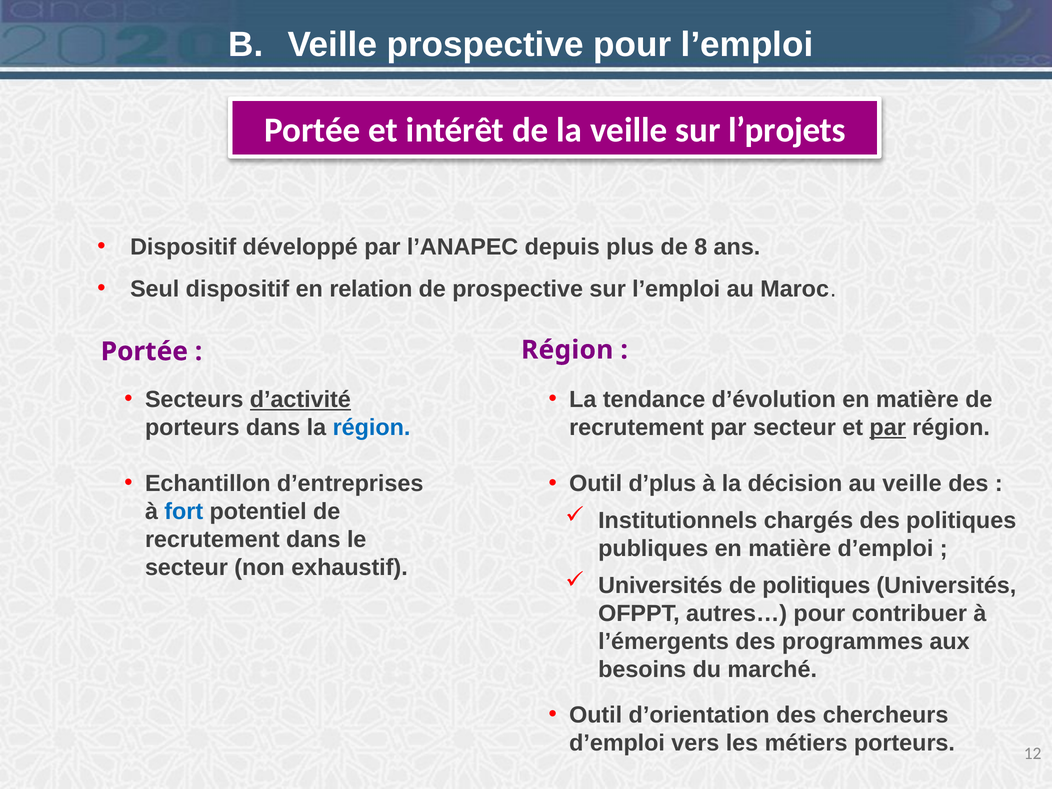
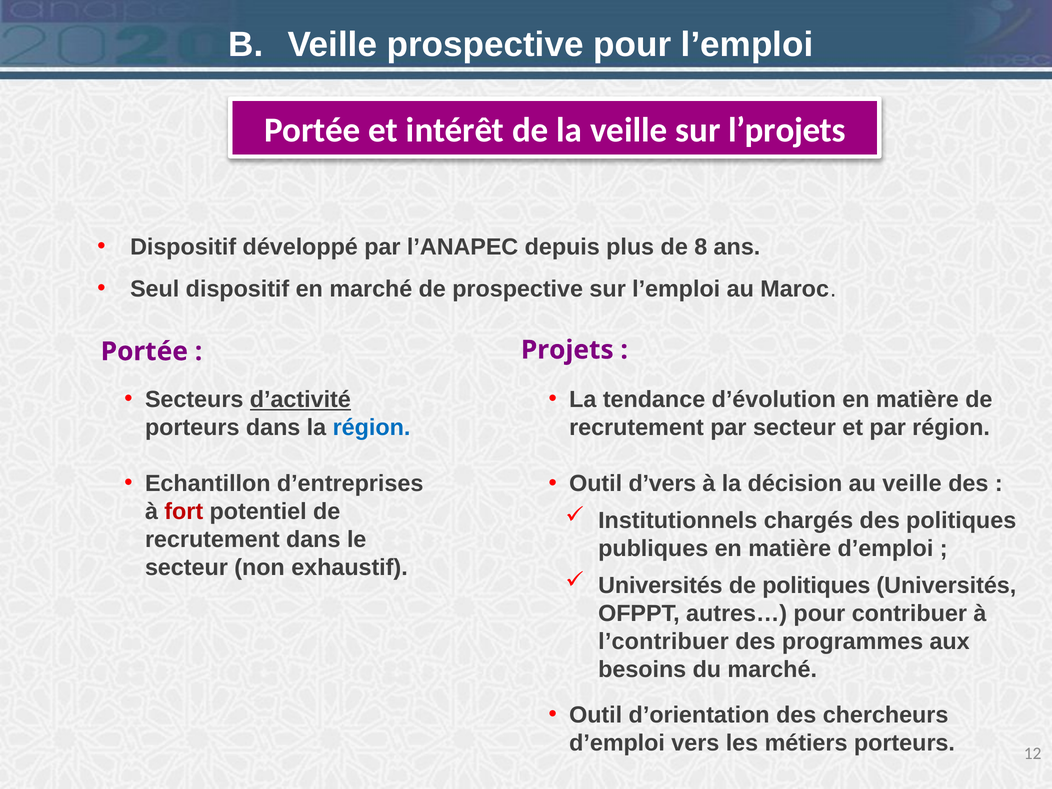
en relation: relation -> marché (371, 289)
Région: Région -> Projets (567, 350)
par underline: present -> none (888, 428)
d’plus: d’plus -> d’vers (662, 484)
fort colour: blue -> red (184, 512)
l’émergents: l’émergents -> l’contribuer (663, 641)
